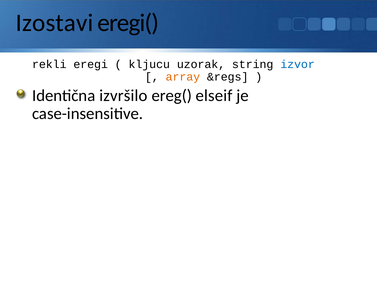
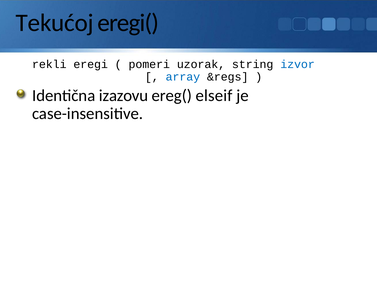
Izostavi: Izostavi -> Tekućoj (55, 23)
kljucu: kljucu -> pomeri (149, 64)
array colour: orange -> blue (183, 77)
izvršilo: izvršilo -> izazovu (124, 95)
